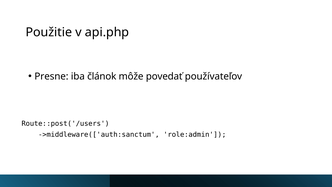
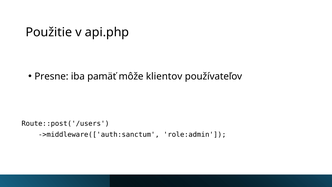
článok: článok -> pamäť (102, 76)
povedať: povedať -> klientov (164, 76)
